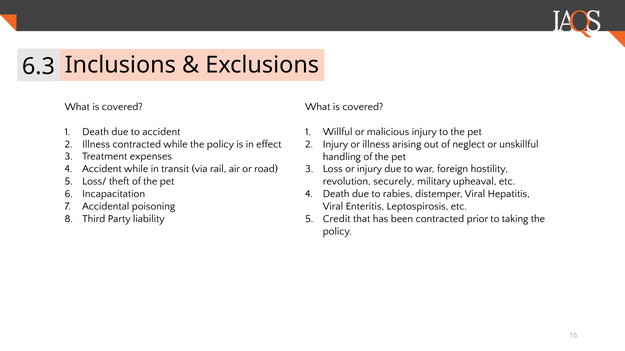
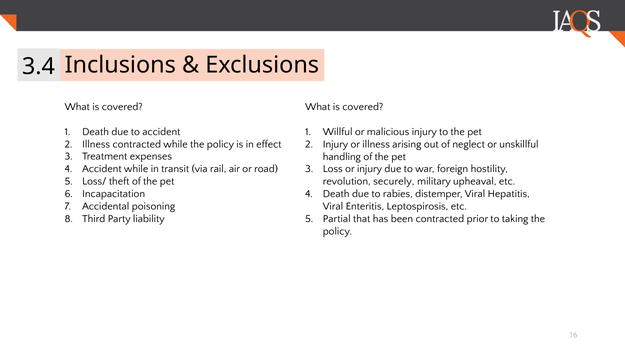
6.3: 6.3 -> 3.4 (38, 67)
Credit: Credit -> Partial (337, 219)
